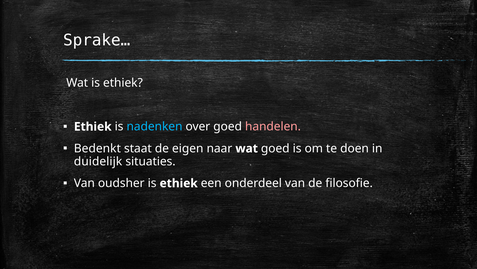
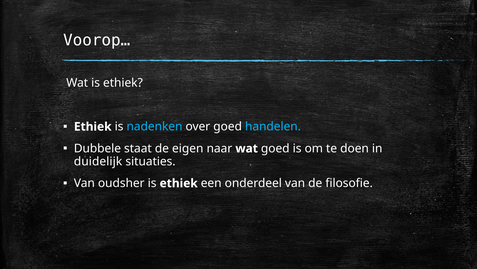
Sprake…: Sprake… -> Voorop… (97, 40)
handelen colour: pink -> light blue (273, 126)
Bedenkt: Bedenkt -> Dubbele (97, 148)
